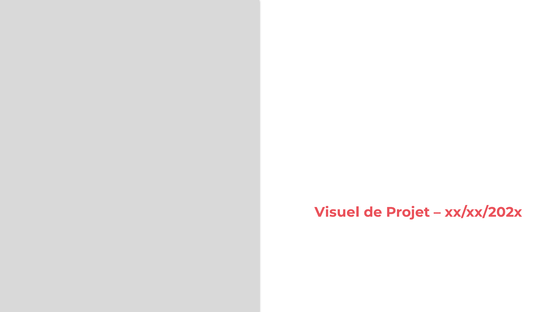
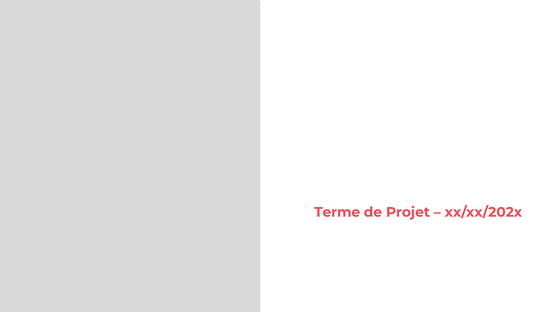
Visuel: Visuel -> Terme (337, 212)
